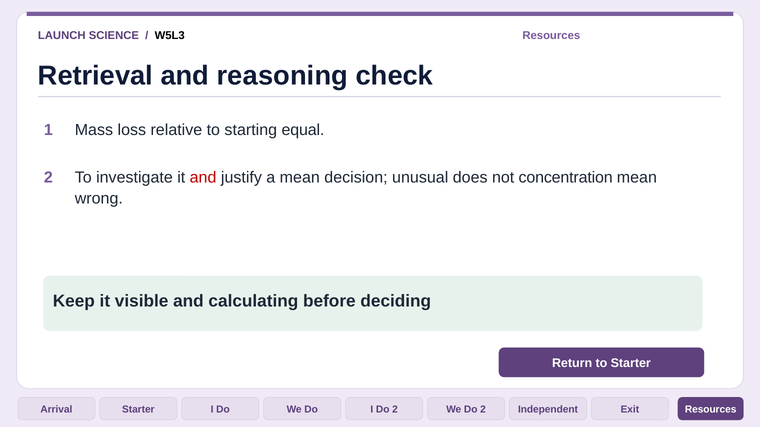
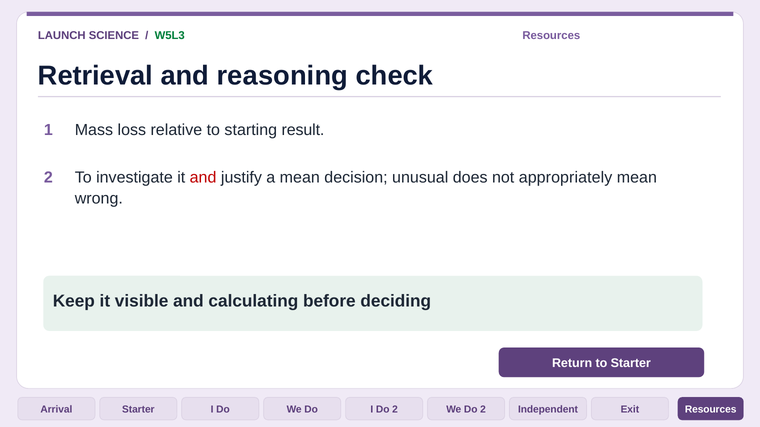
W5L3 colour: black -> green (170, 36)
equal: equal -> result (303, 130)
concentration: concentration -> appropriately (566, 178)
